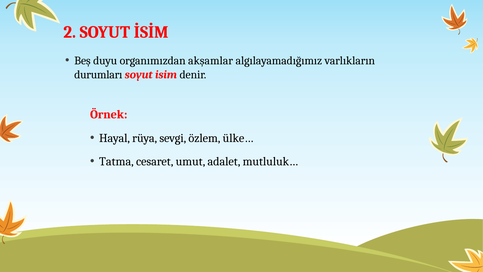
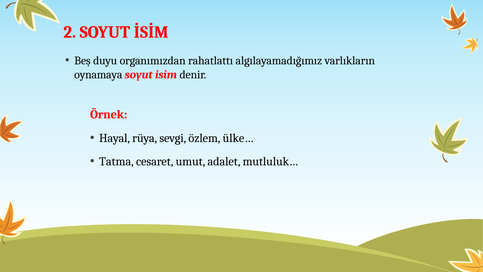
akşamlar: akşamlar -> rahatlattı (211, 61)
durumları: durumları -> oynamaya (98, 75)
